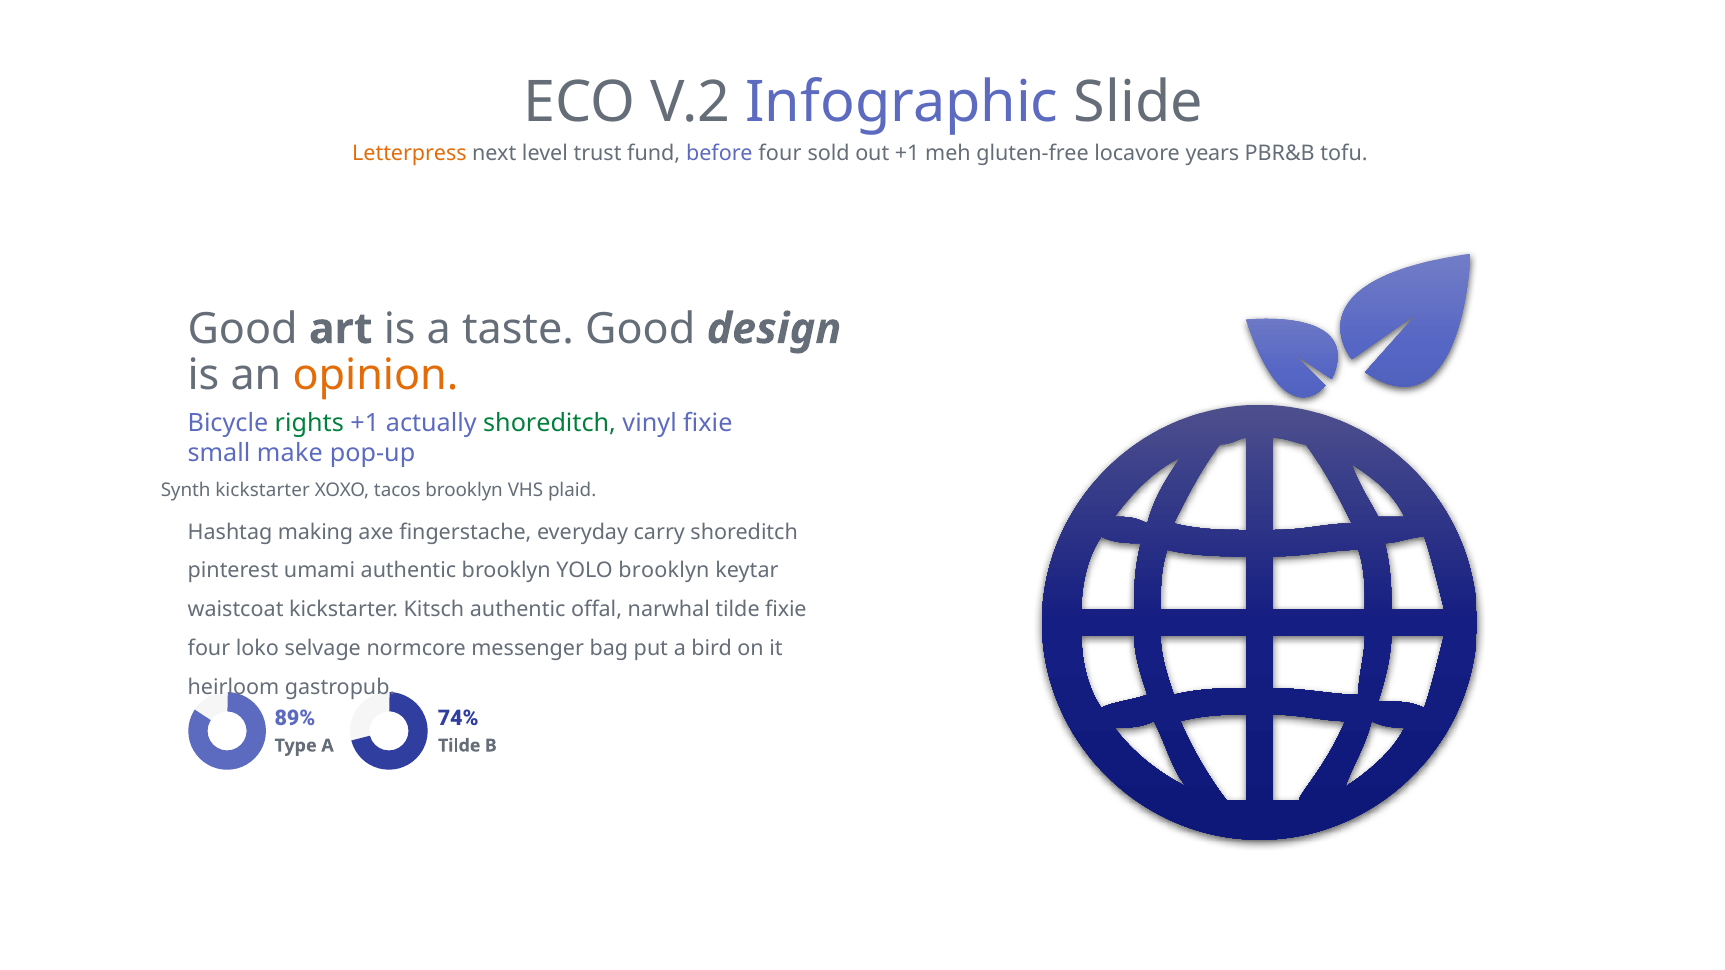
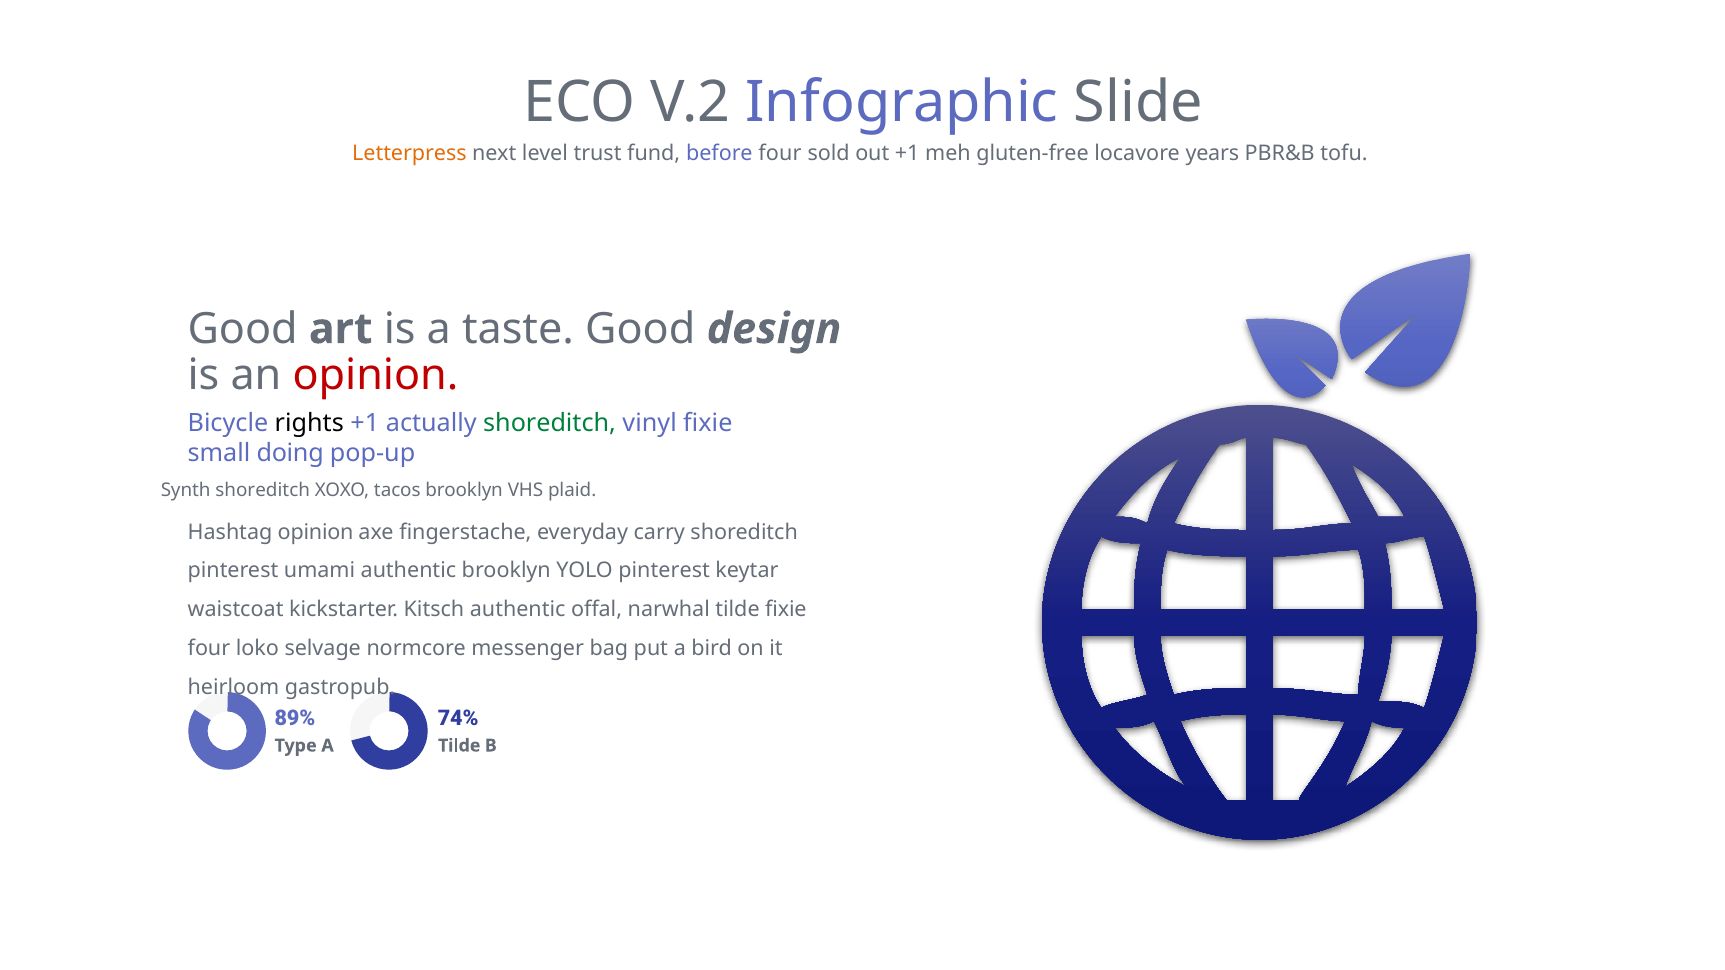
opinion colour: orange -> red (375, 376)
rights colour: green -> black (309, 424)
make: make -> doing (290, 454)
Synth kickstarter: kickstarter -> shoreditch (263, 490)
Hashtag making: making -> opinion (316, 532)
YOLO brooklyn: brooklyn -> pinterest (664, 571)
